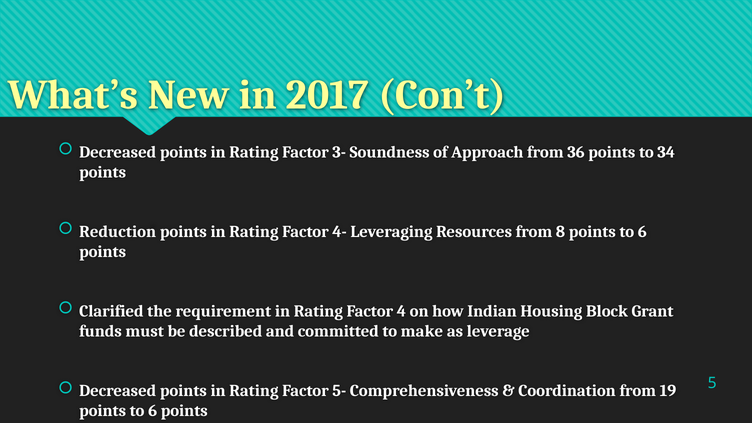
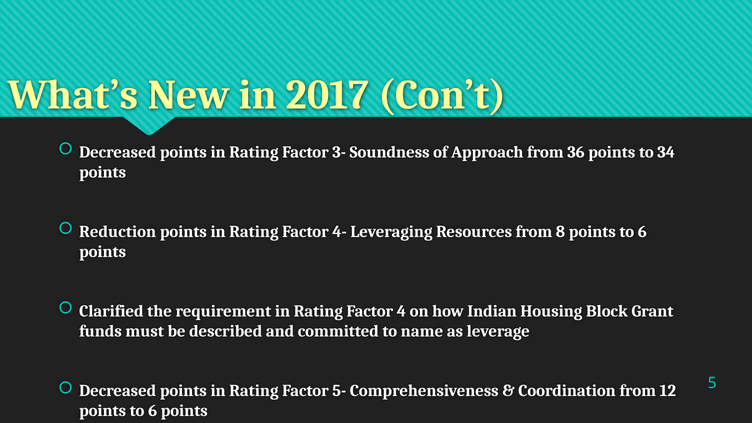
make: make -> name (422, 331)
19: 19 -> 12 (668, 391)
